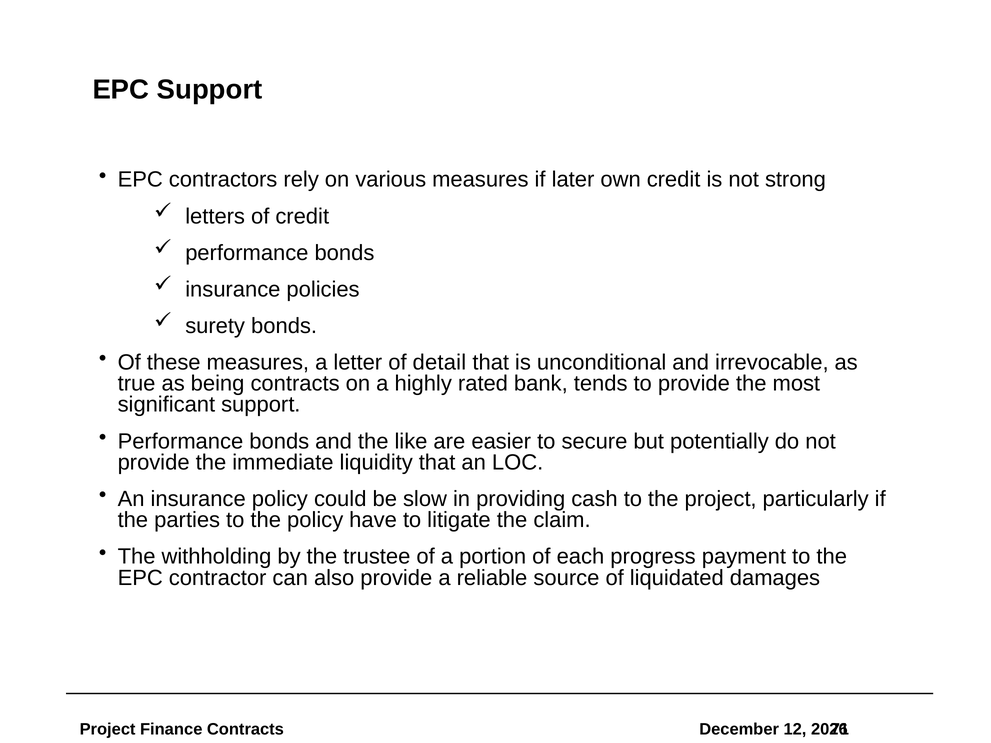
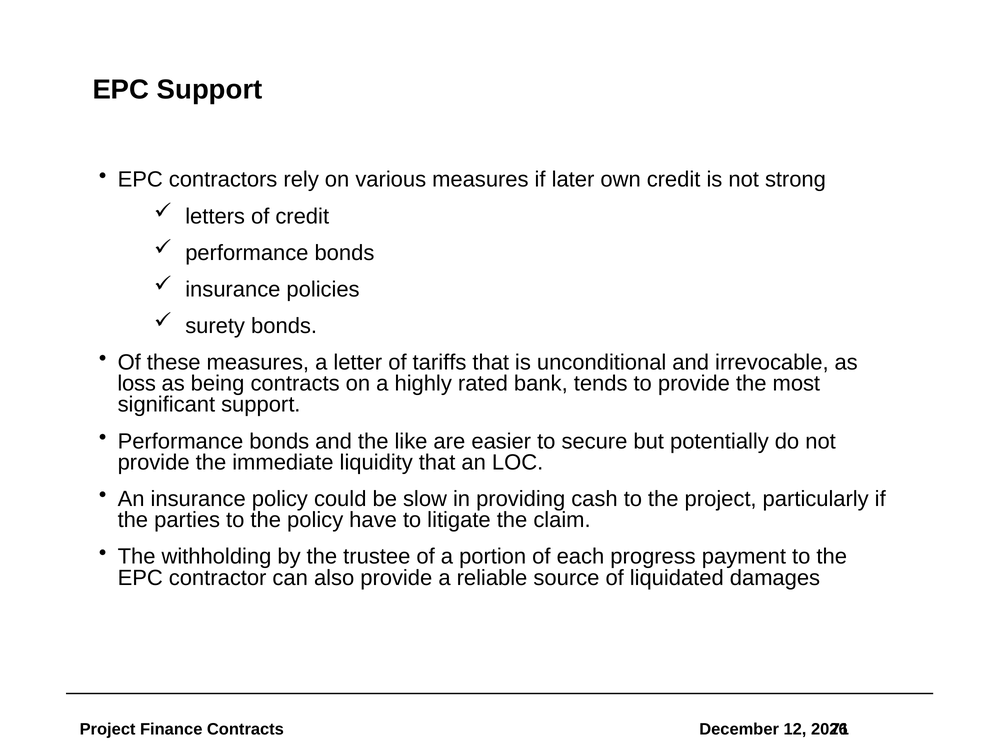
detail: detail -> tariffs (439, 363)
true: true -> loss (137, 384)
